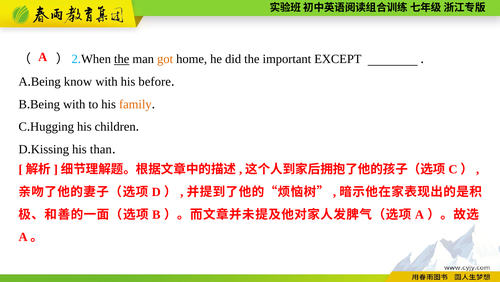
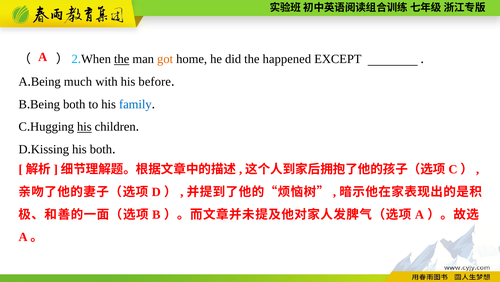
important: important -> happened (287, 59)
know: know -> much (78, 82)
with: with -> both (74, 104)
family colour: orange -> blue (135, 104)
his underline: none -> present (84, 127)
his than: than -> both (101, 149)
